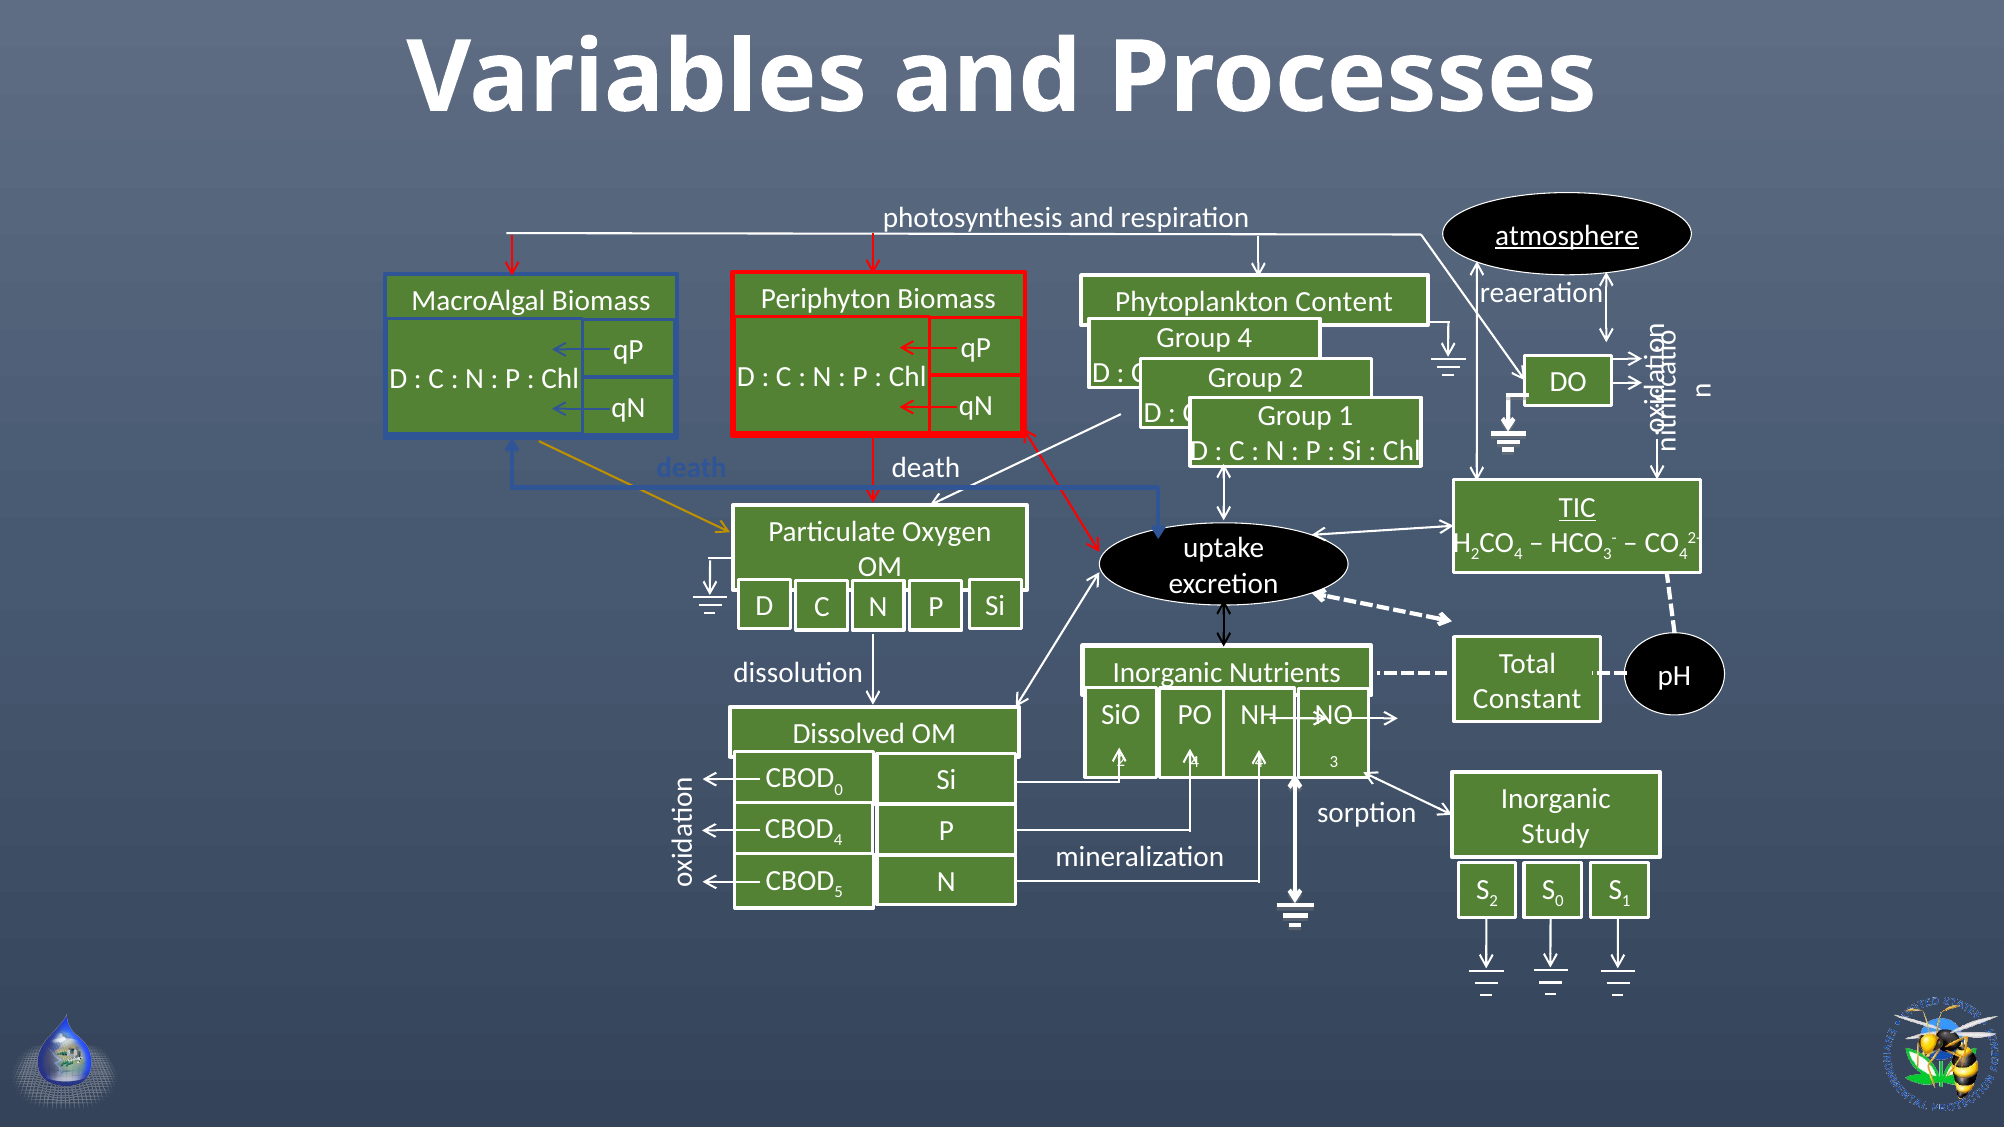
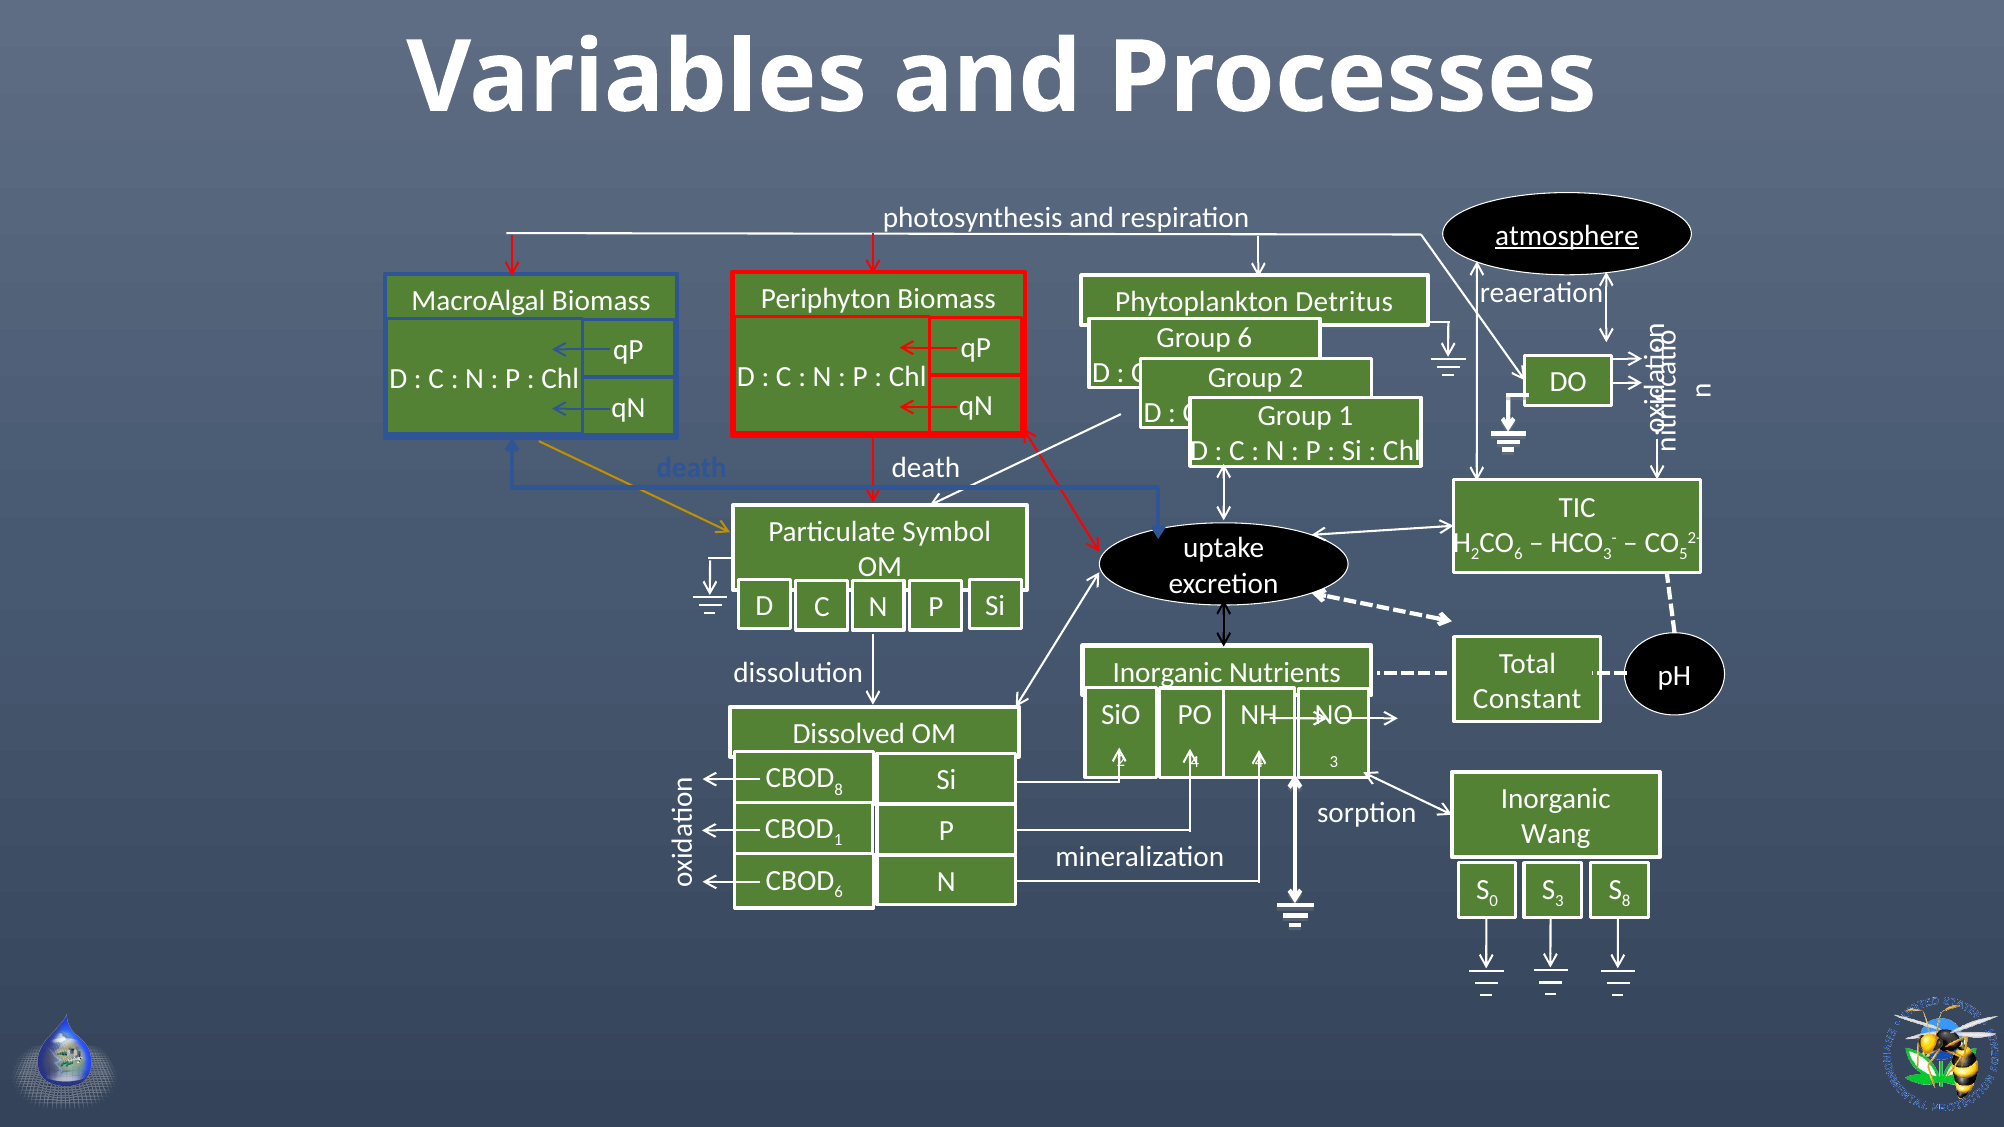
Content: Content -> Detritus (1344, 302)
Group 4: 4 -> 6 (1245, 338)
TIC underline: present -> none (1577, 508)
Oxygen: Oxygen -> Symbol (947, 532)
4: 4 -> 6 (1518, 554)
4: 4 -> 5 (1683, 554)
0: 0 -> 8 (839, 790)
4: 4 -> 1 (838, 841)
Study: Study -> Wang (1556, 834)
5: 5 -> 6 (839, 892)
2: 2 -> 0 (1494, 901)
0: 0 -> 3 (1560, 901)
1: 1 -> 8 (1626, 901)
